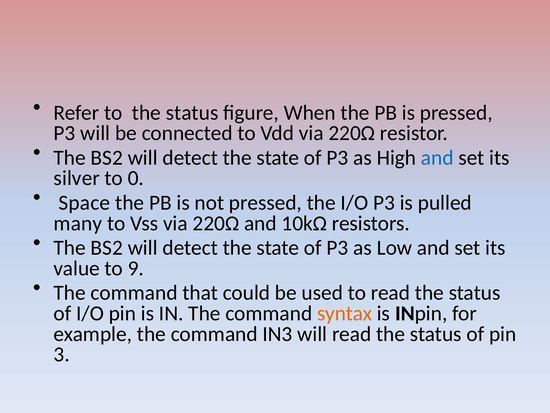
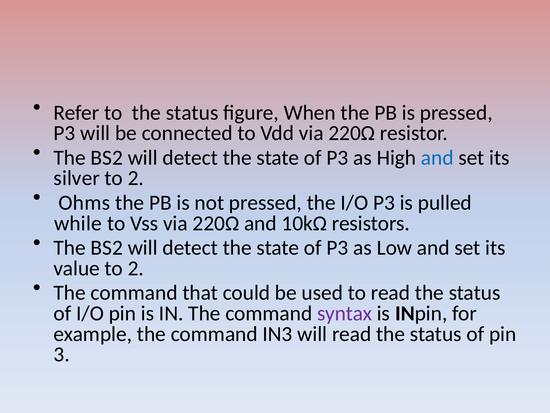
0: 0 -> 2 (136, 178)
Space: Space -> Ohms (84, 202)
many: many -> while (78, 223)
value to 9: 9 -> 2 (136, 268)
syntax colour: orange -> purple (345, 313)
